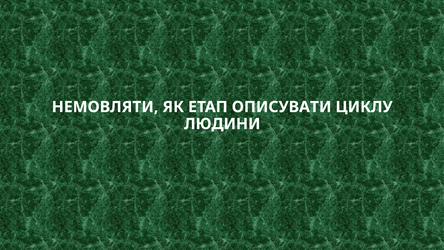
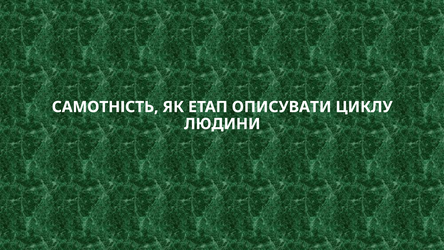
НЕМОВЛЯТИ: НЕМОВЛЯТИ -> САМОТНІСТЬ (105, 107)
